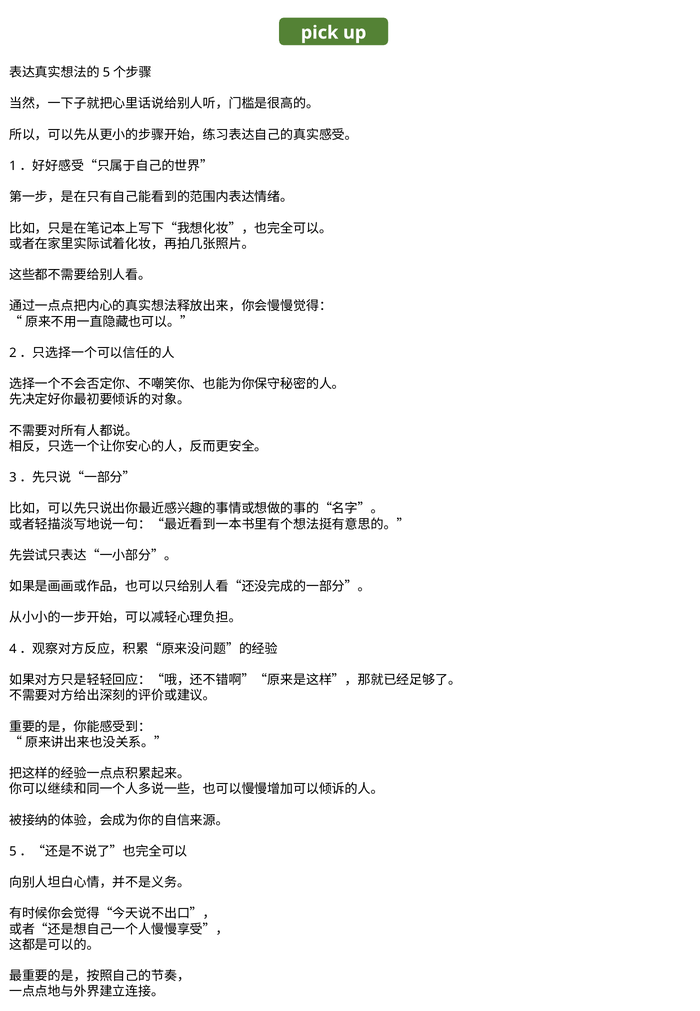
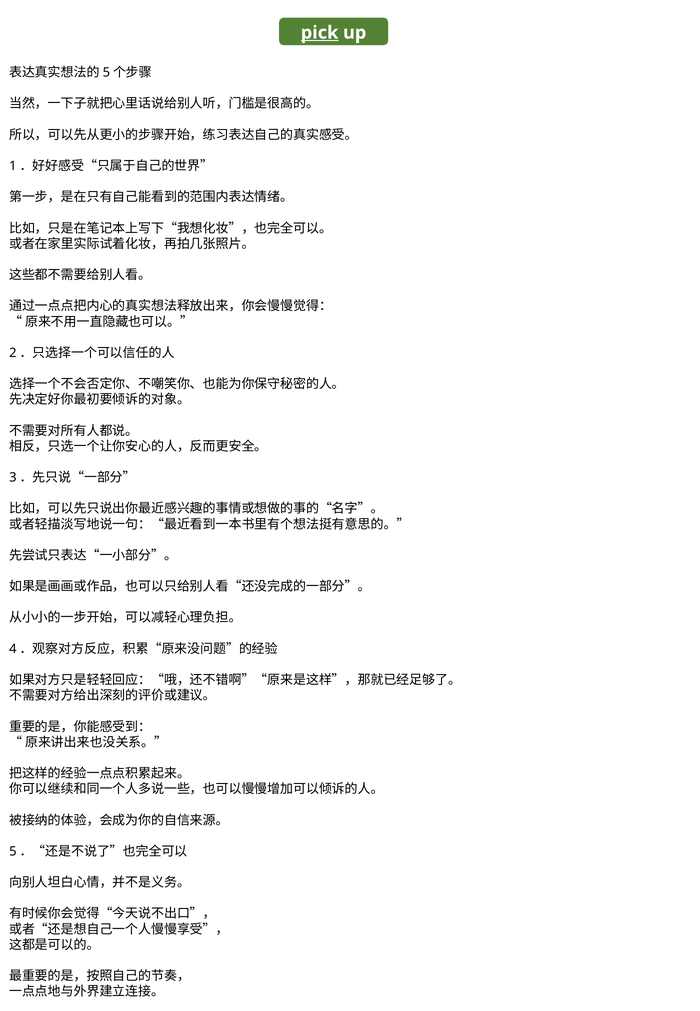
pick underline: none -> present (320, 33)
